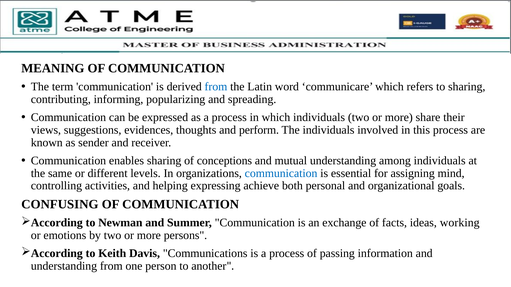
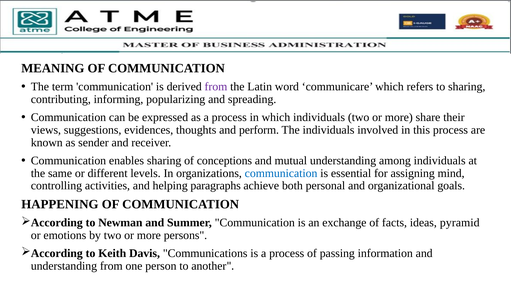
from colour: blue -> purple (216, 87)
expressing: expressing -> paragraphs (216, 186)
CONFUSING: CONFUSING -> HAPPENING (60, 205)
working: working -> pyramid (460, 223)
